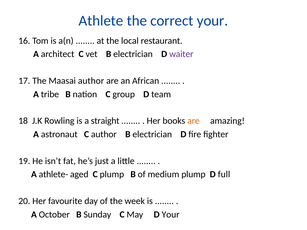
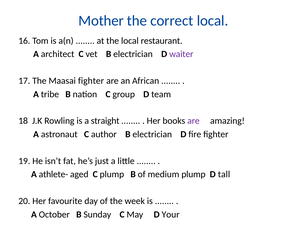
Athlete: Athlete -> Mother (101, 21)
correct your: your -> local (213, 21)
Maasai author: author -> fighter (91, 81)
are colour: orange -> purple (193, 121)
full: full -> tall (224, 175)
